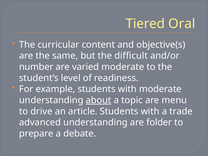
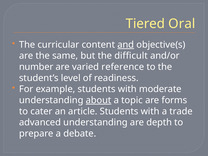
and underline: none -> present (126, 45)
varied moderate: moderate -> reference (123, 67)
menu: menu -> forms (174, 100)
drive: drive -> cater (41, 111)
folder: folder -> depth (159, 122)
